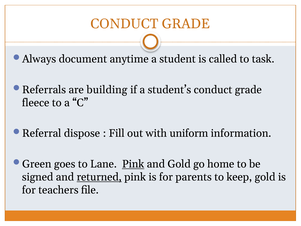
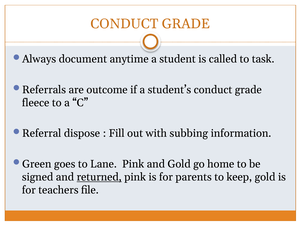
building: building -> outcome (107, 90)
uniform: uniform -> subbing (189, 133)
Pink underline: present -> none (133, 164)
